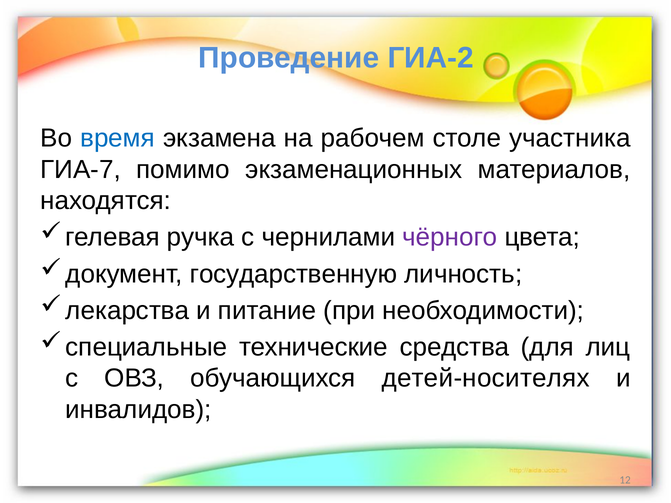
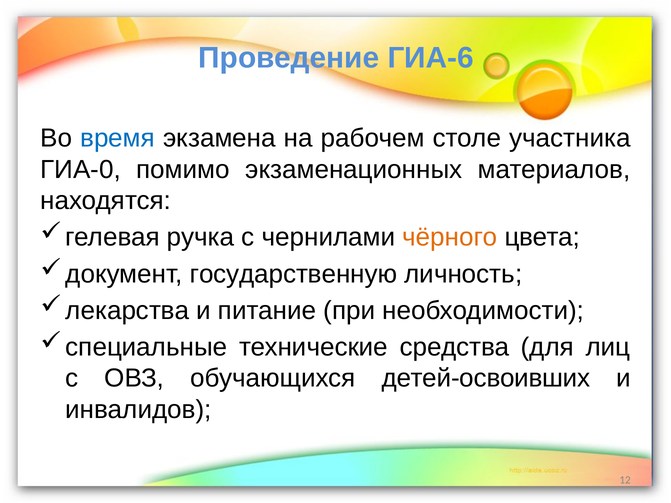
ГИА-2: ГИА-2 -> ГИА-6 (431, 58)
ГИА-7: ГИА-7 -> ГИА-0 (81, 170)
чёрного colour: purple -> orange (450, 237)
детей-носителях: детей-носителях -> детей-освоивших (486, 379)
